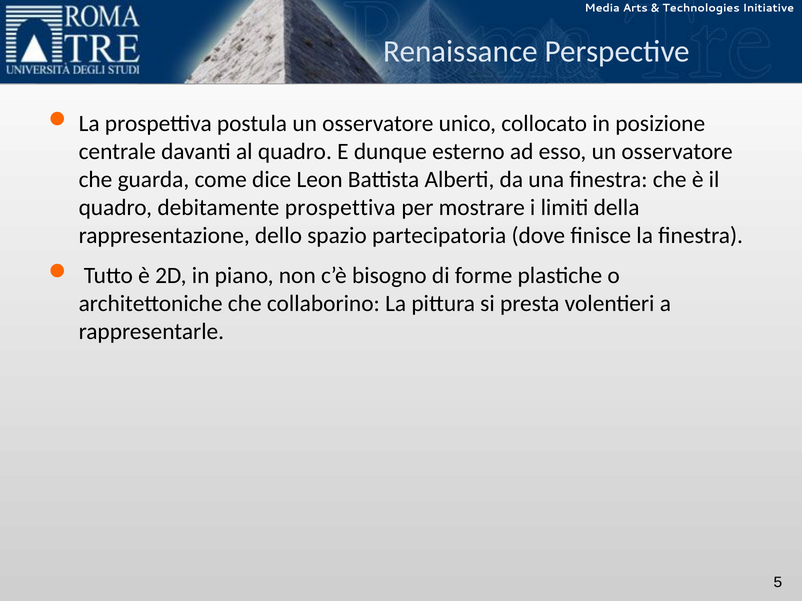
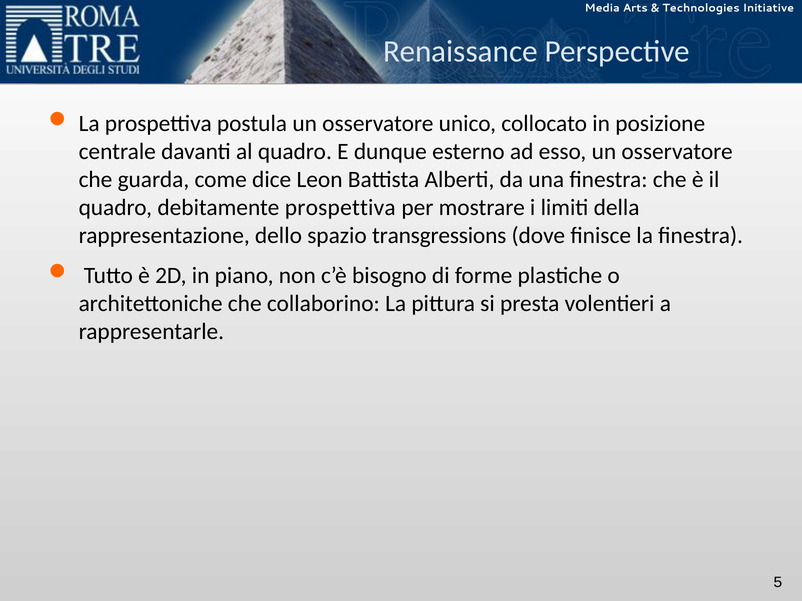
partecipatoria: partecipatoria -> transgressions (439, 236)
